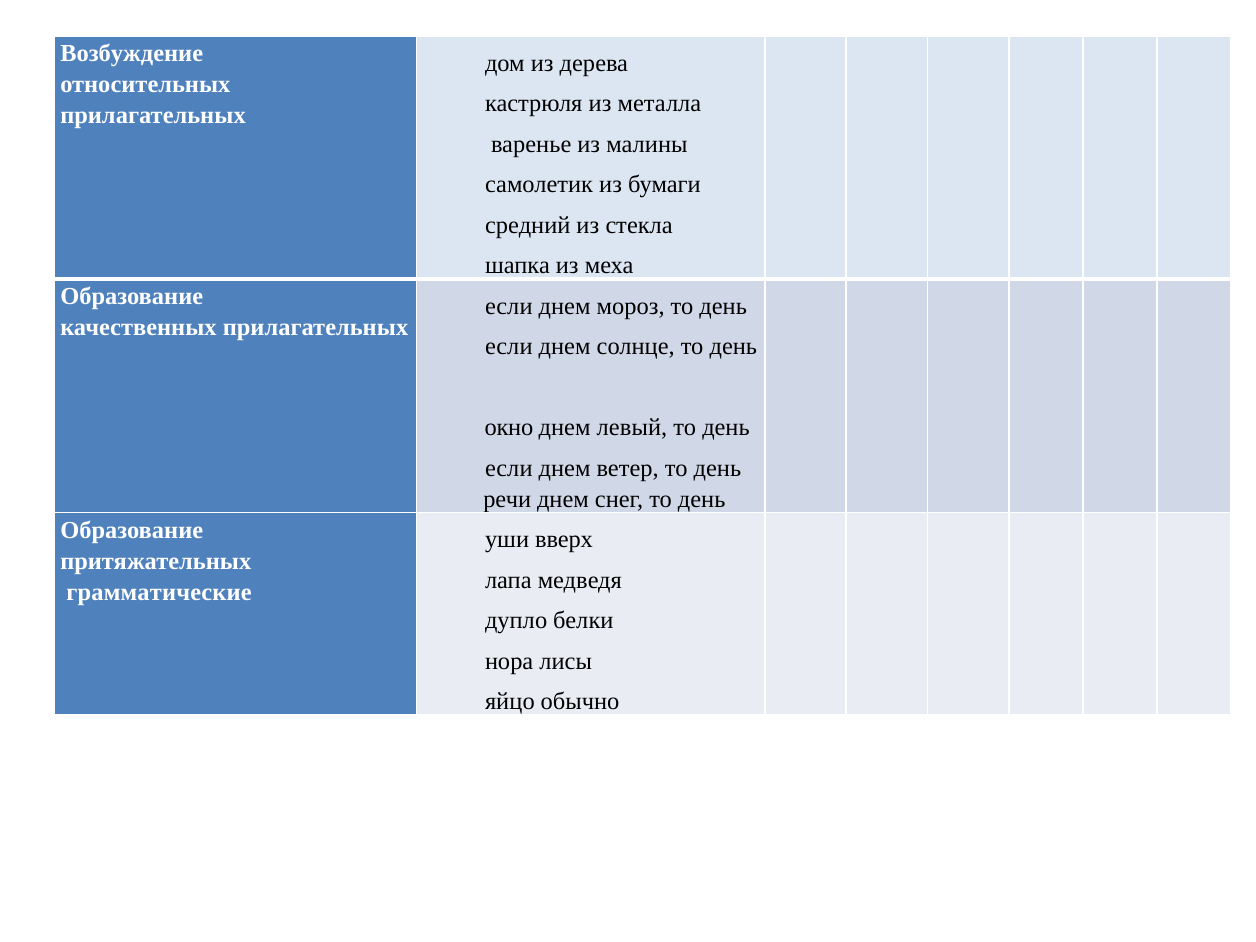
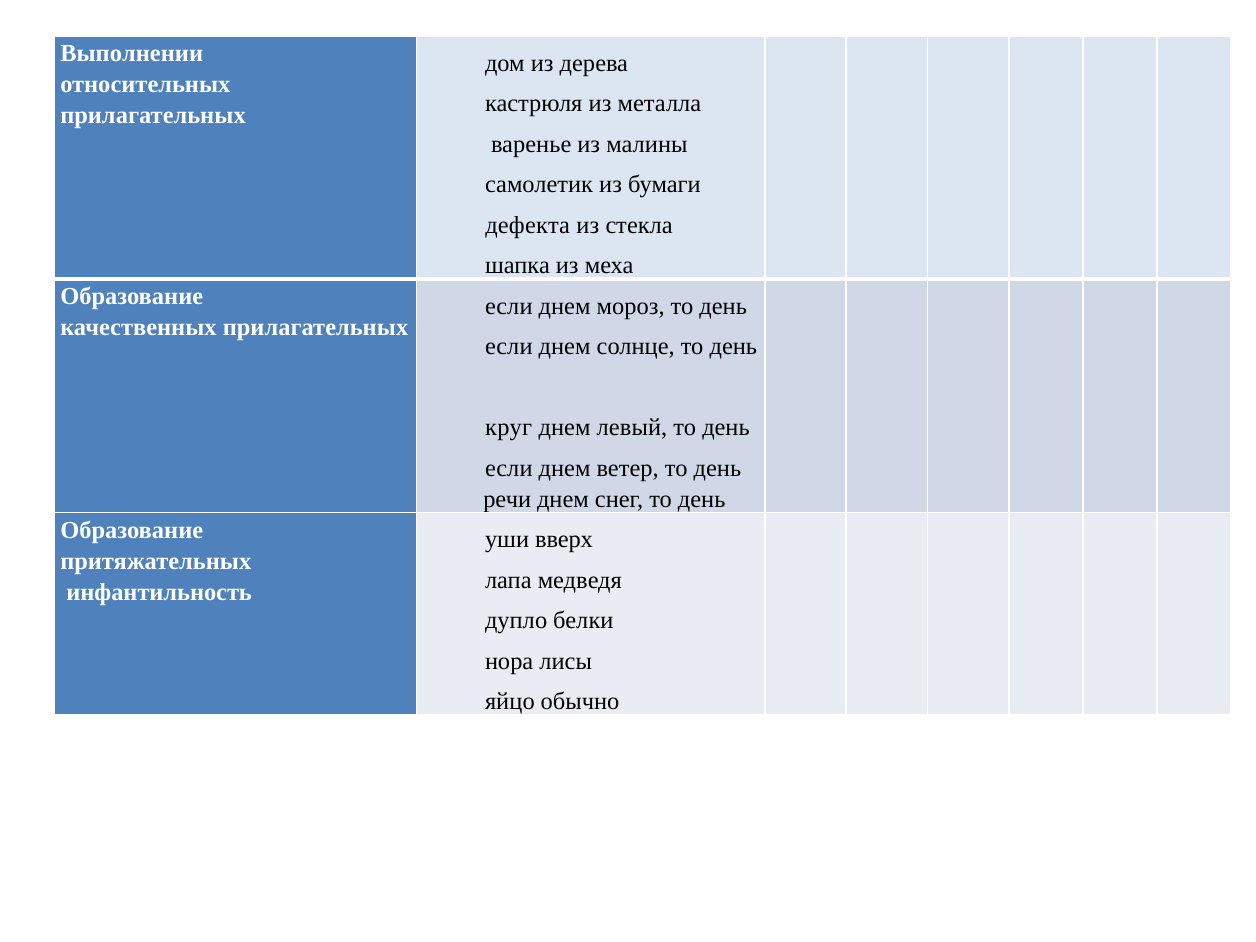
Возбуждение: Возбуждение -> Выполнении (132, 54)
средний: средний -> дефекта (528, 225)
окно: окно -> круг (509, 428)
грамматические: грамматические -> инфантильность (159, 592)
